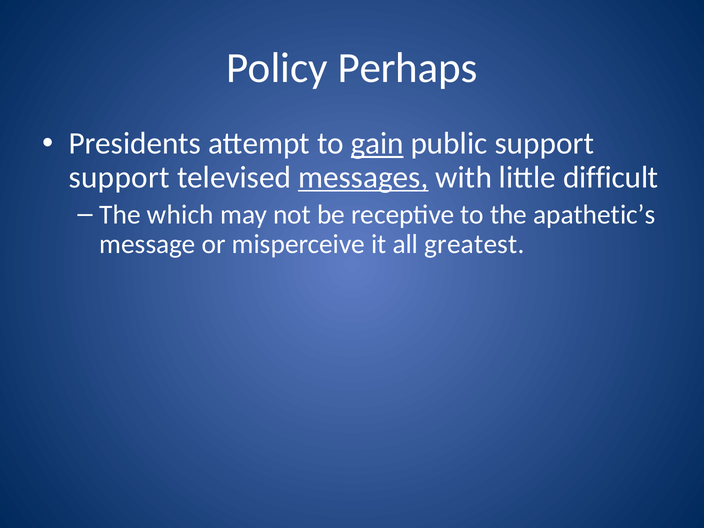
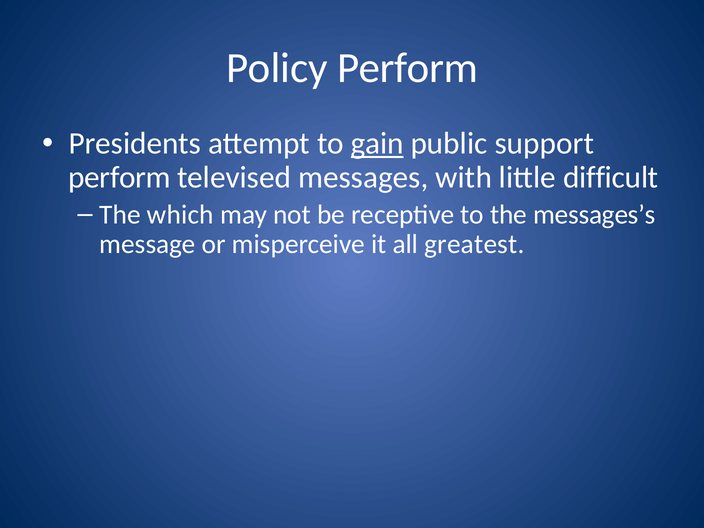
Policy Perhaps: Perhaps -> Perform (408, 68)
support: support -> perform (120, 177)
messages underline: present -> none (363, 177)
apathetic’s: apathetic’s -> messages’s (594, 214)
